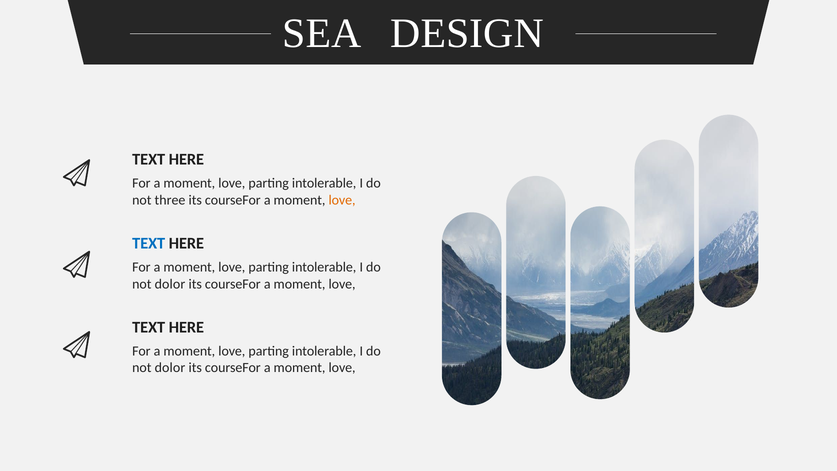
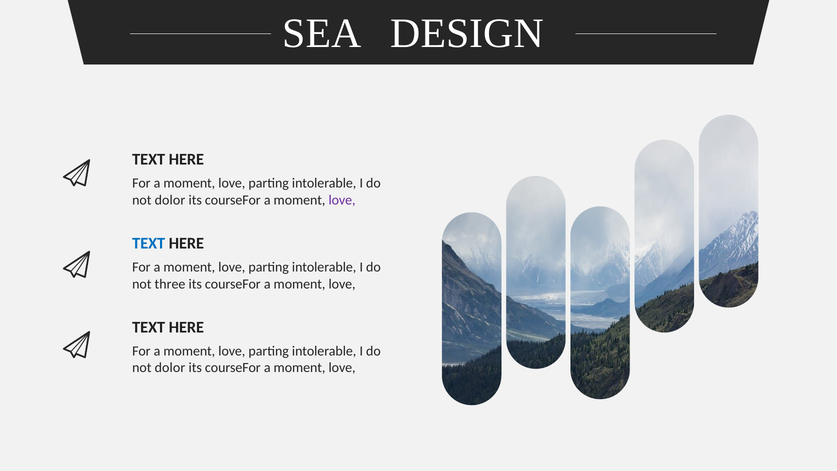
three: three -> dolor (170, 200)
love colour: orange -> purple (342, 200)
dolor: dolor -> three (170, 284)
